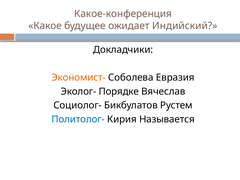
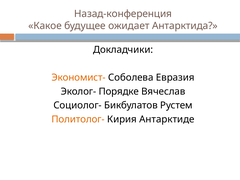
Какое-конференция: Какое-конференция -> Назад-конференция (123, 14)
Индийский: Индийский -> Антарктида (185, 26)
Политолог- colour: blue -> orange (78, 119)
Называется: Называется -> Антарктиде (167, 119)
